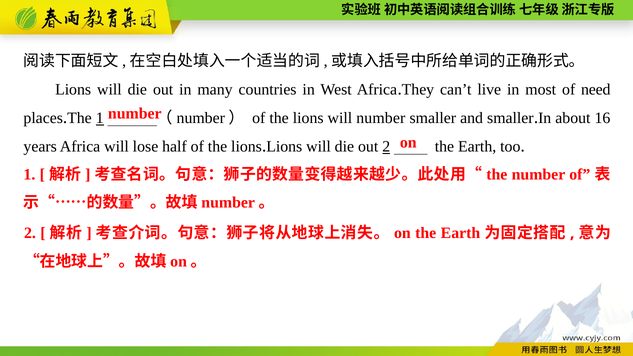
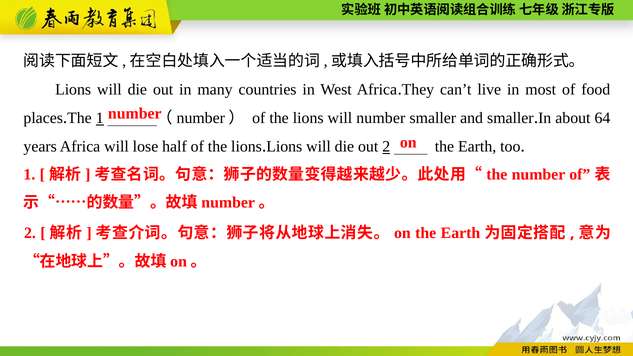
need: need -> food (596, 90)
16: 16 -> 64 (602, 118)
